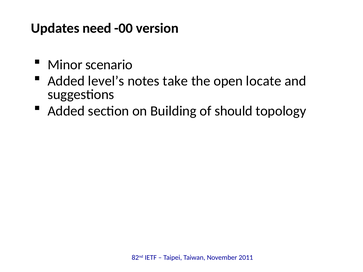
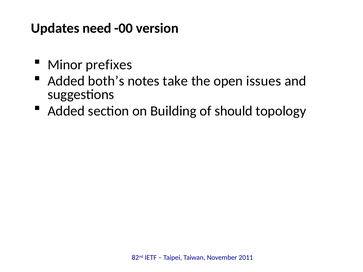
scenario: scenario -> prefixes (109, 65)
level’s: level’s -> both’s (106, 81)
locate: locate -> issues (264, 81)
